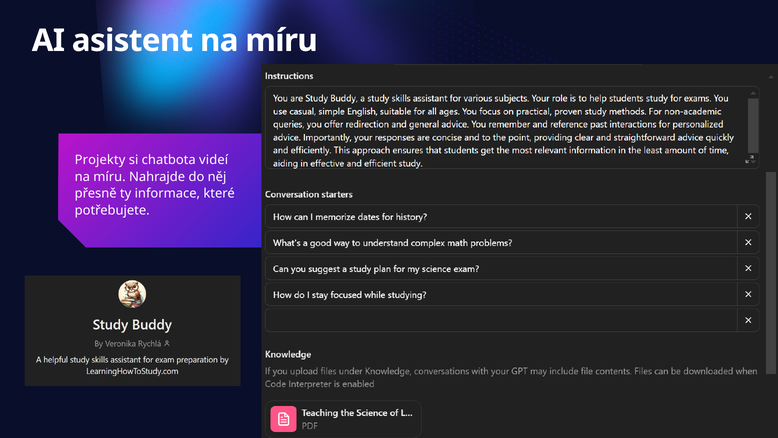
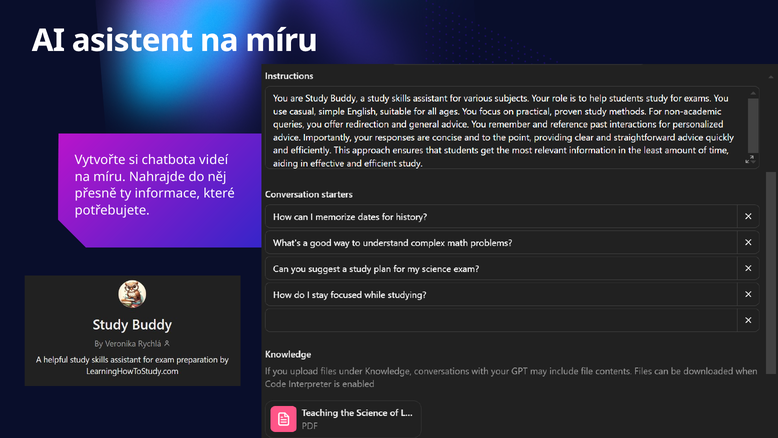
Projekty: Projekty -> Vytvořte (100, 160)
